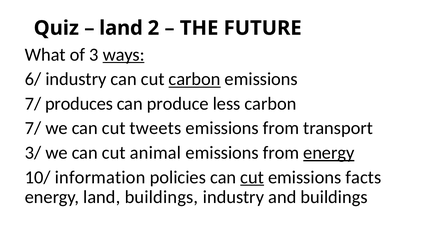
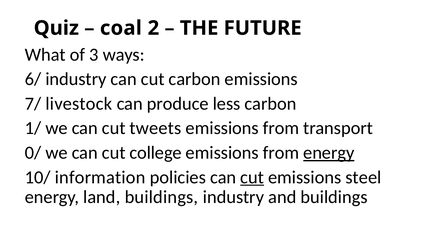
land: land -> coal (121, 28)
ways underline: present -> none (124, 55)
carbon underline: present -> none (195, 79)
produces: produces -> livestock (79, 104)
7/: 7/ -> 1/ (33, 128)
3/: 3/ -> 0/ (33, 153)
animal: animal -> college (156, 153)
facts: facts -> steel (363, 177)
